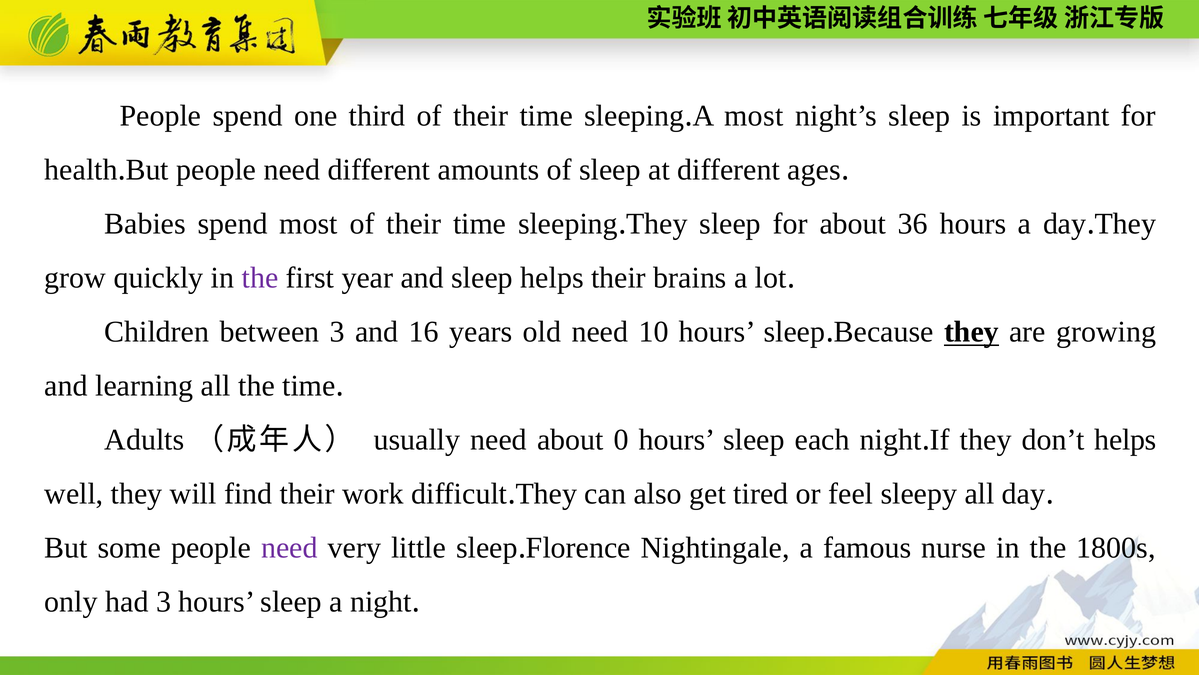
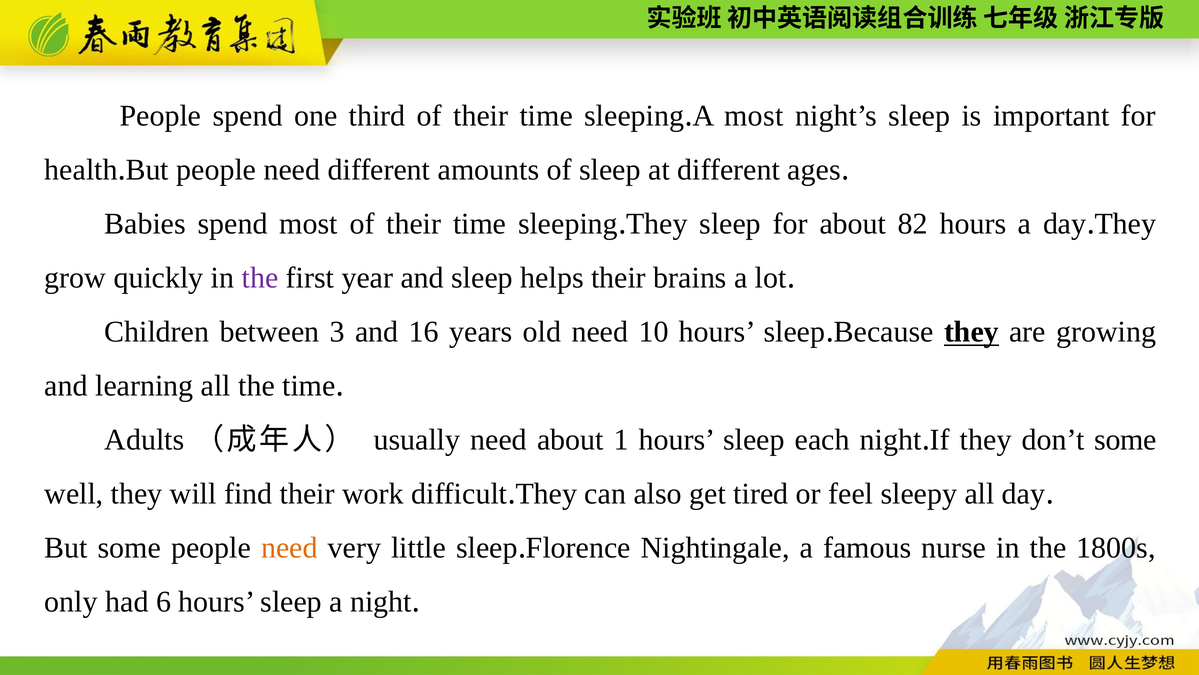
36: 36 -> 82 (913, 224)
0: 0 -> 1 (621, 440)
don’t helps: helps -> some (1125, 440)
need colour: purple -> orange (289, 548)
had 3: 3 -> 6 (164, 602)
